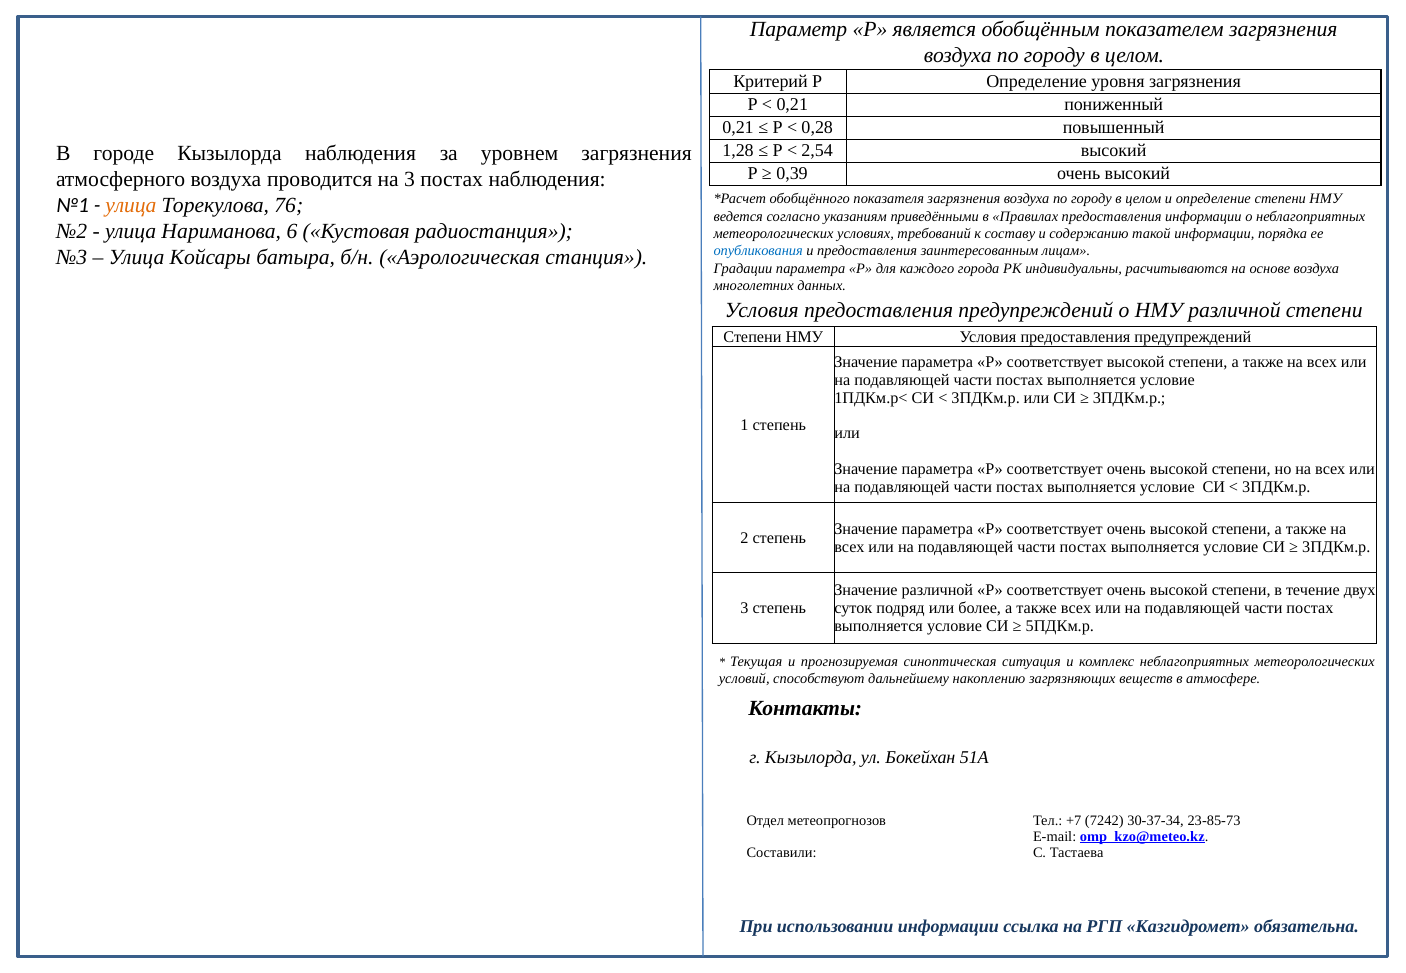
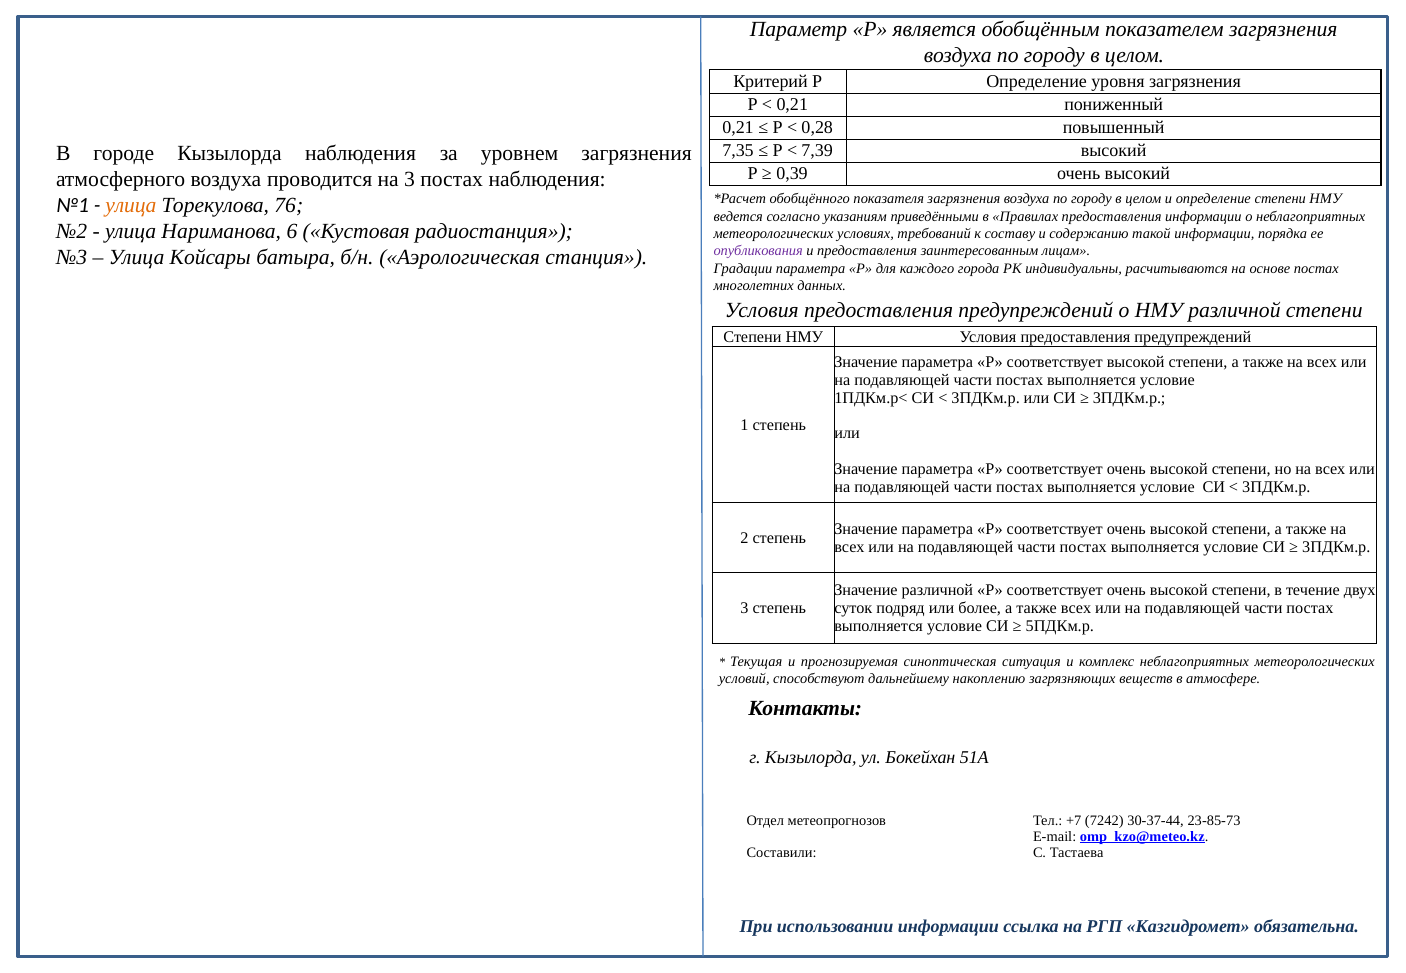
1,28: 1,28 -> 7,35 (738, 151)
2,54: 2,54 -> 7,39 (817, 151)
опубликования colour: blue -> purple (758, 251)
основе воздуха: воздуха -> постах (1316, 268)
30-37-34: 30-37-34 -> 30-37-44 (1156, 821)
